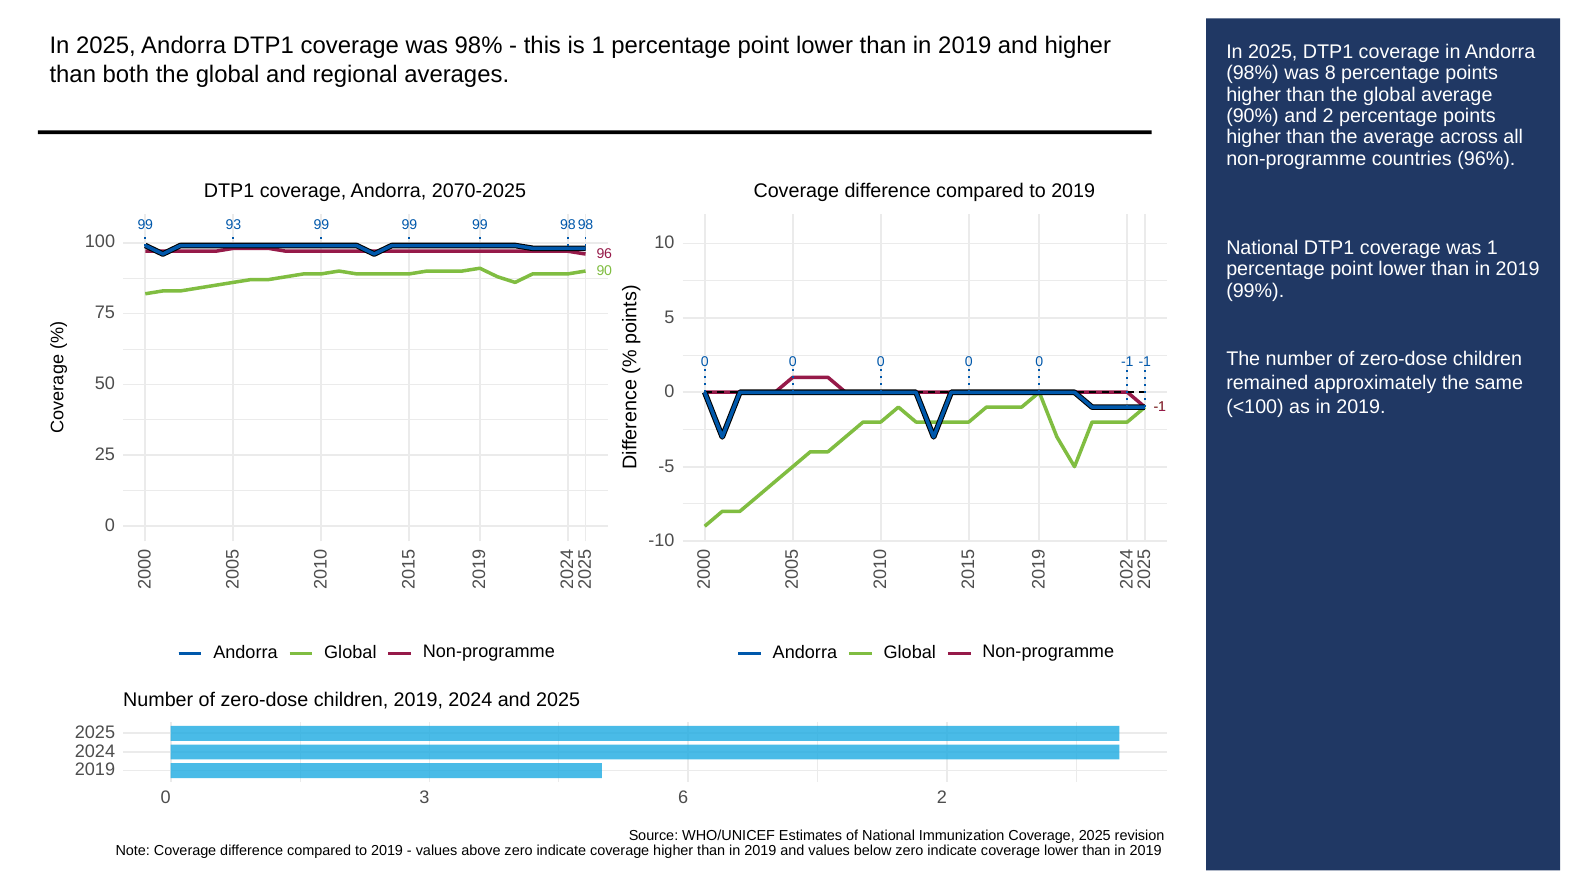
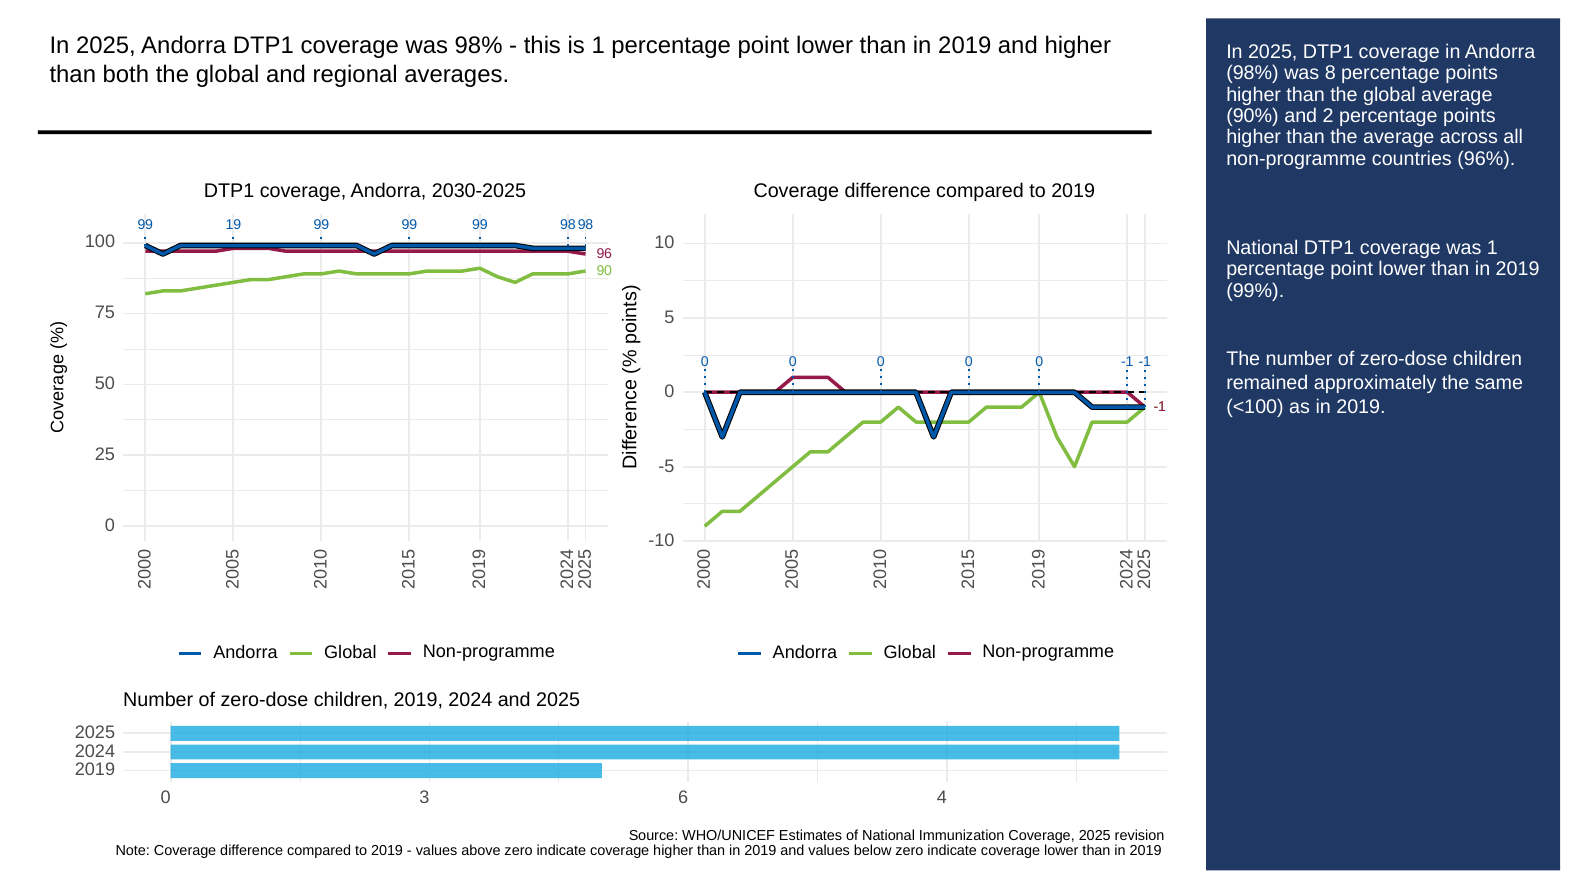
2070-2025: 2070-2025 -> 2030-2025 (479, 191)
93: 93 -> 19 (233, 225)
6 2: 2 -> 4 (942, 797)
